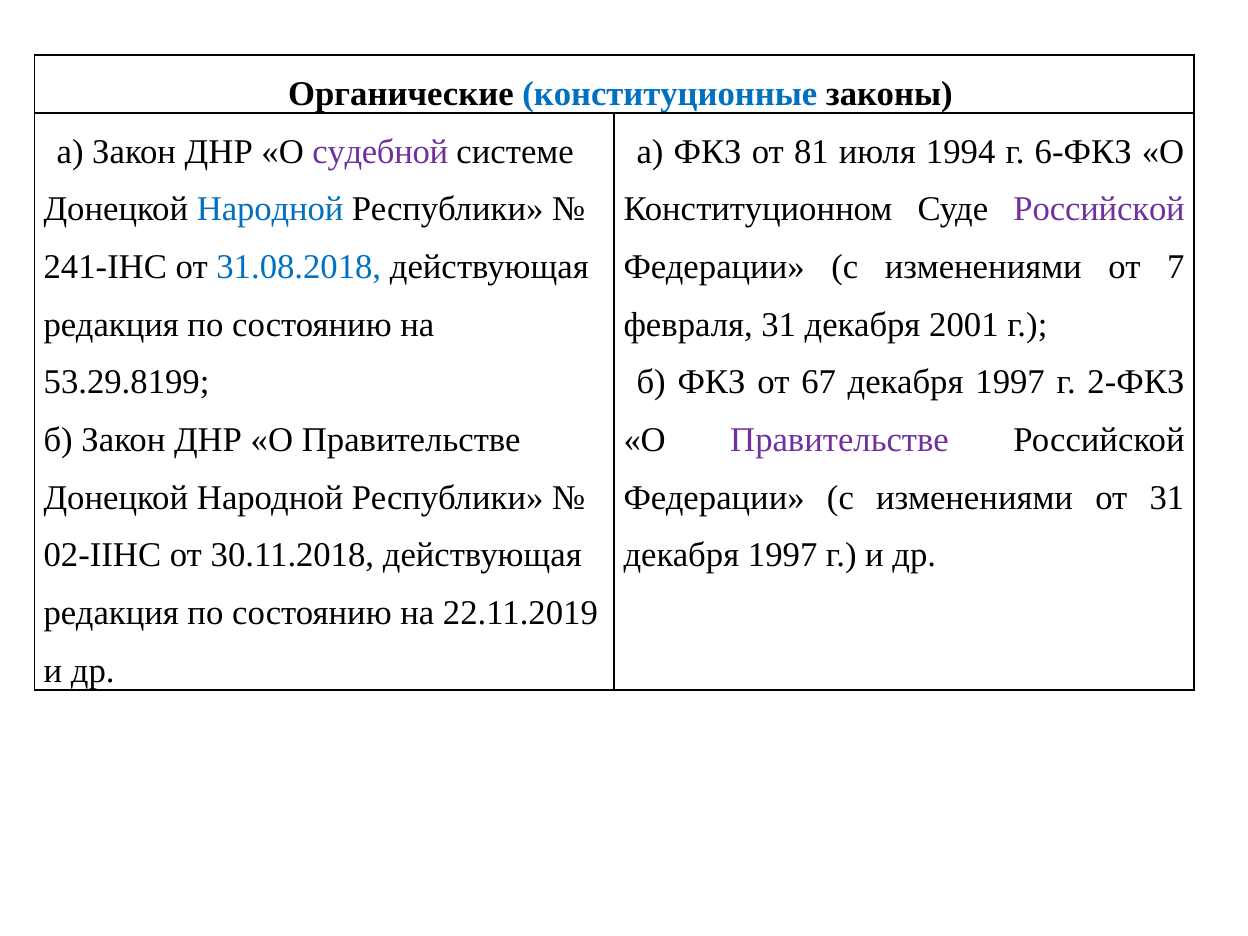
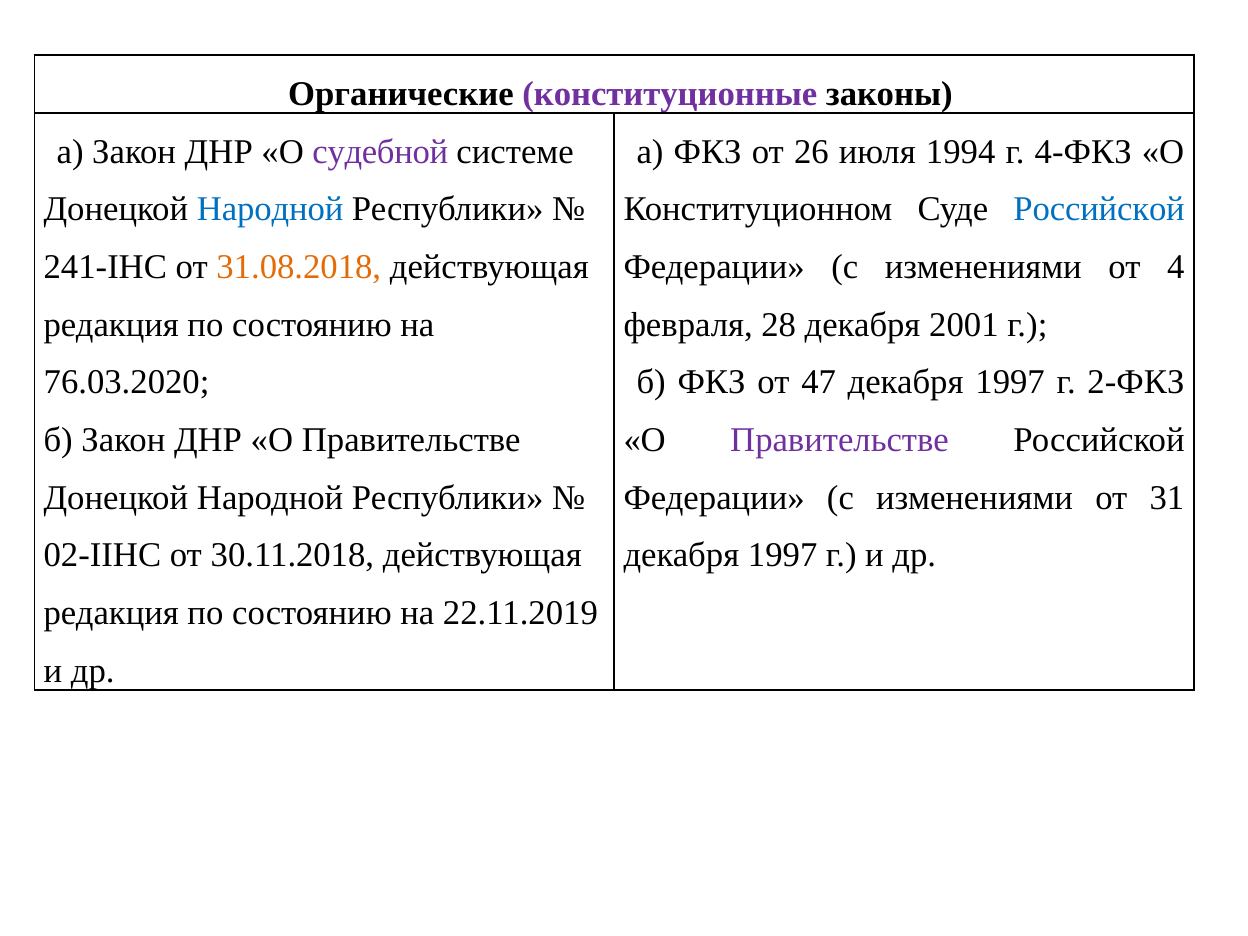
конституционные colour: blue -> purple (670, 94)
81: 81 -> 26 (811, 152)
6-ФКЗ: 6-ФКЗ -> 4-ФКЗ (1083, 152)
Российской colour: purple -> blue (1099, 209)
31.08.2018 colour: blue -> orange (299, 267)
7: 7 -> 4 (1176, 267)
февраля 31: 31 -> 28 (779, 325)
53.29.8199: 53.29.8199 -> 76.03.2020 (127, 382)
67: 67 -> 47 (819, 382)
